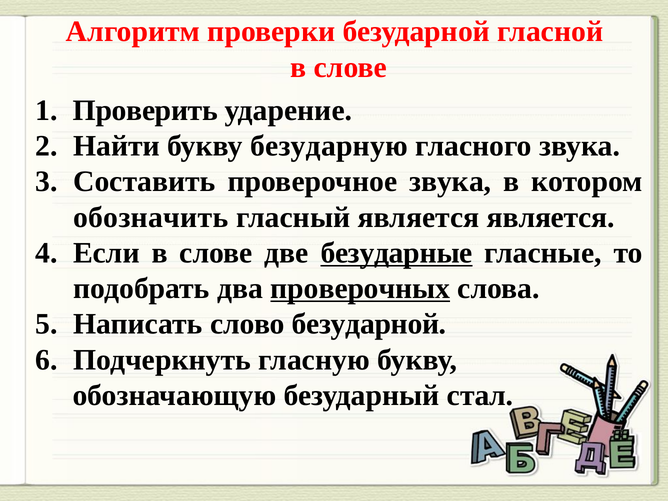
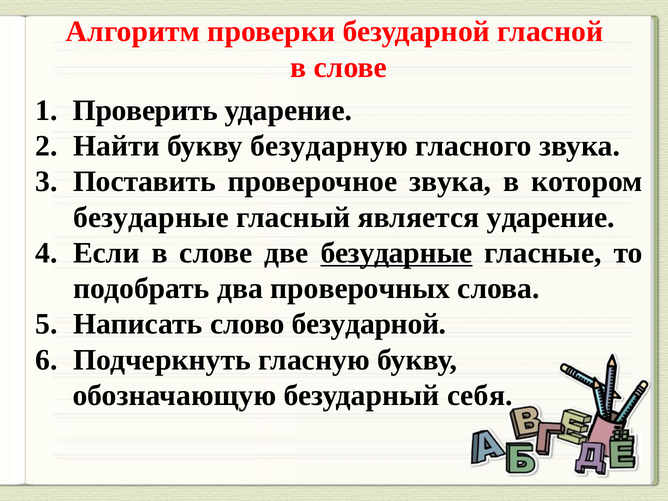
Составить: Составить -> Поставить (144, 182)
обозначить: обозначить -> безударные (151, 217)
является является: является -> ударение (551, 217)
проверочных underline: present -> none (360, 289)
стал: стал -> себя (480, 395)
